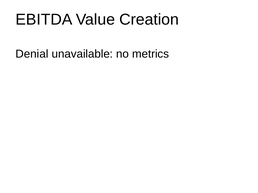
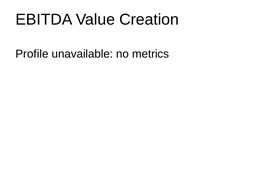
Denial: Denial -> Profile (32, 54)
